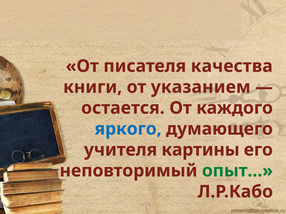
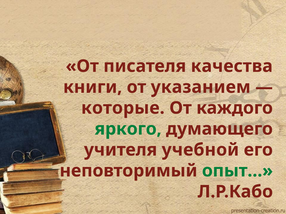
остается: остается -> которые (123, 108)
яркого colour: blue -> green (128, 129)
картины: картины -> учебной (200, 150)
